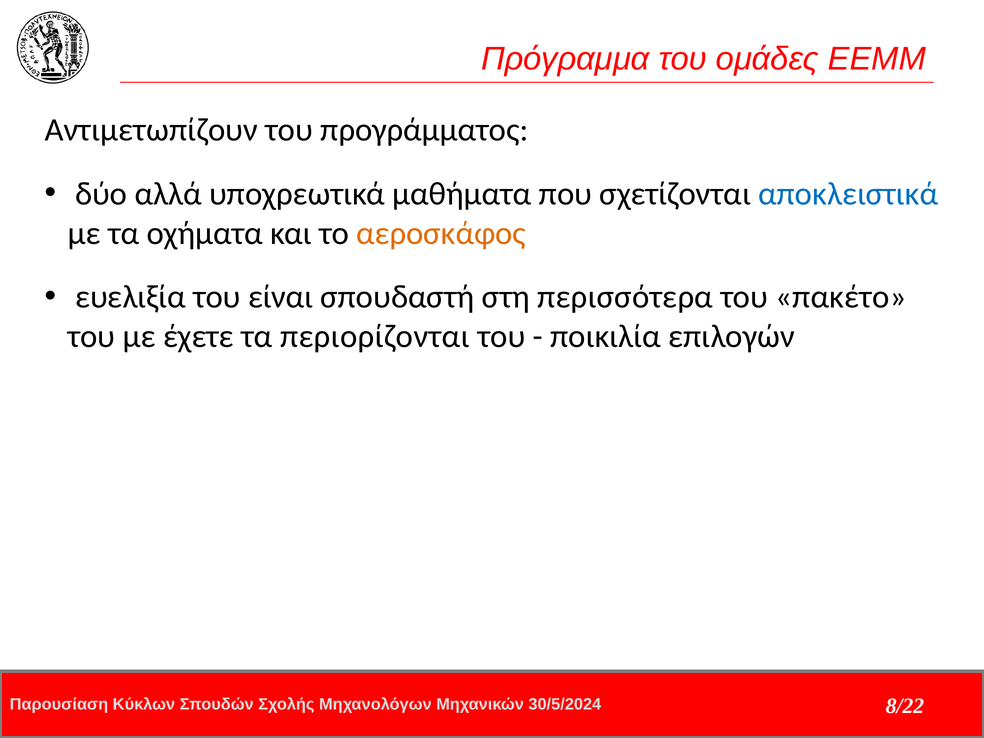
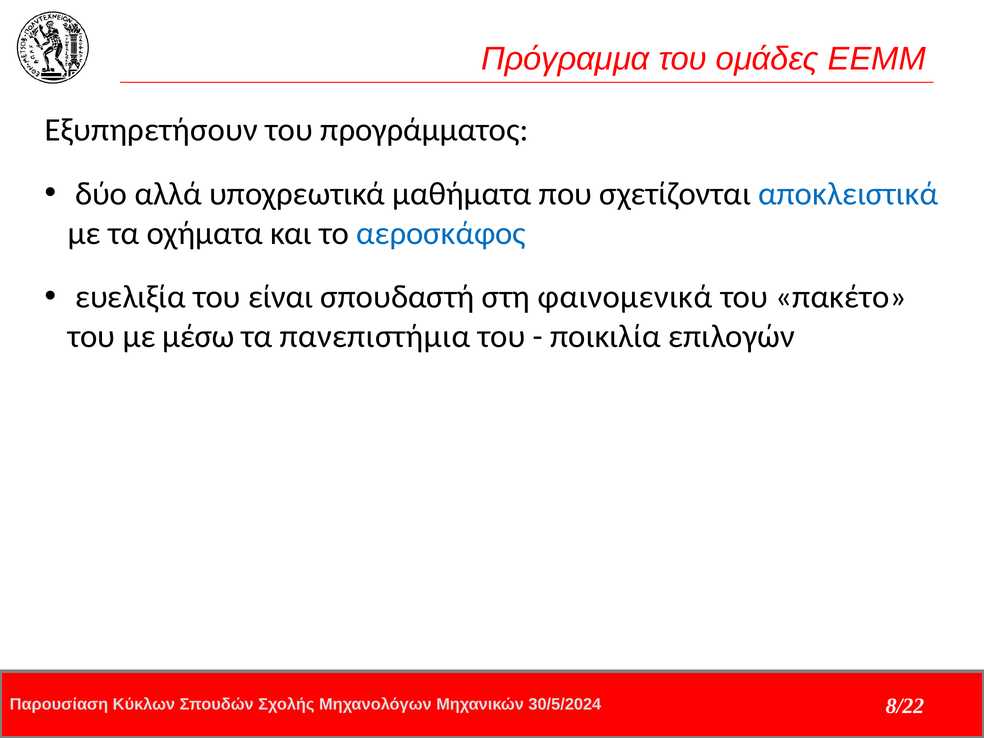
Αντιμετωπίζουν: Αντιμετωπίζουν -> Εξυπηρετήσουν (151, 130)
αεροσκάφος colour: orange -> blue (441, 233)
περισσότερα: περισσότερα -> φαινομενικά (625, 297)
έχετε: έχετε -> μέσω (199, 337)
περιορίζονται: περιορίζονται -> πανεπιστήμια (375, 337)
